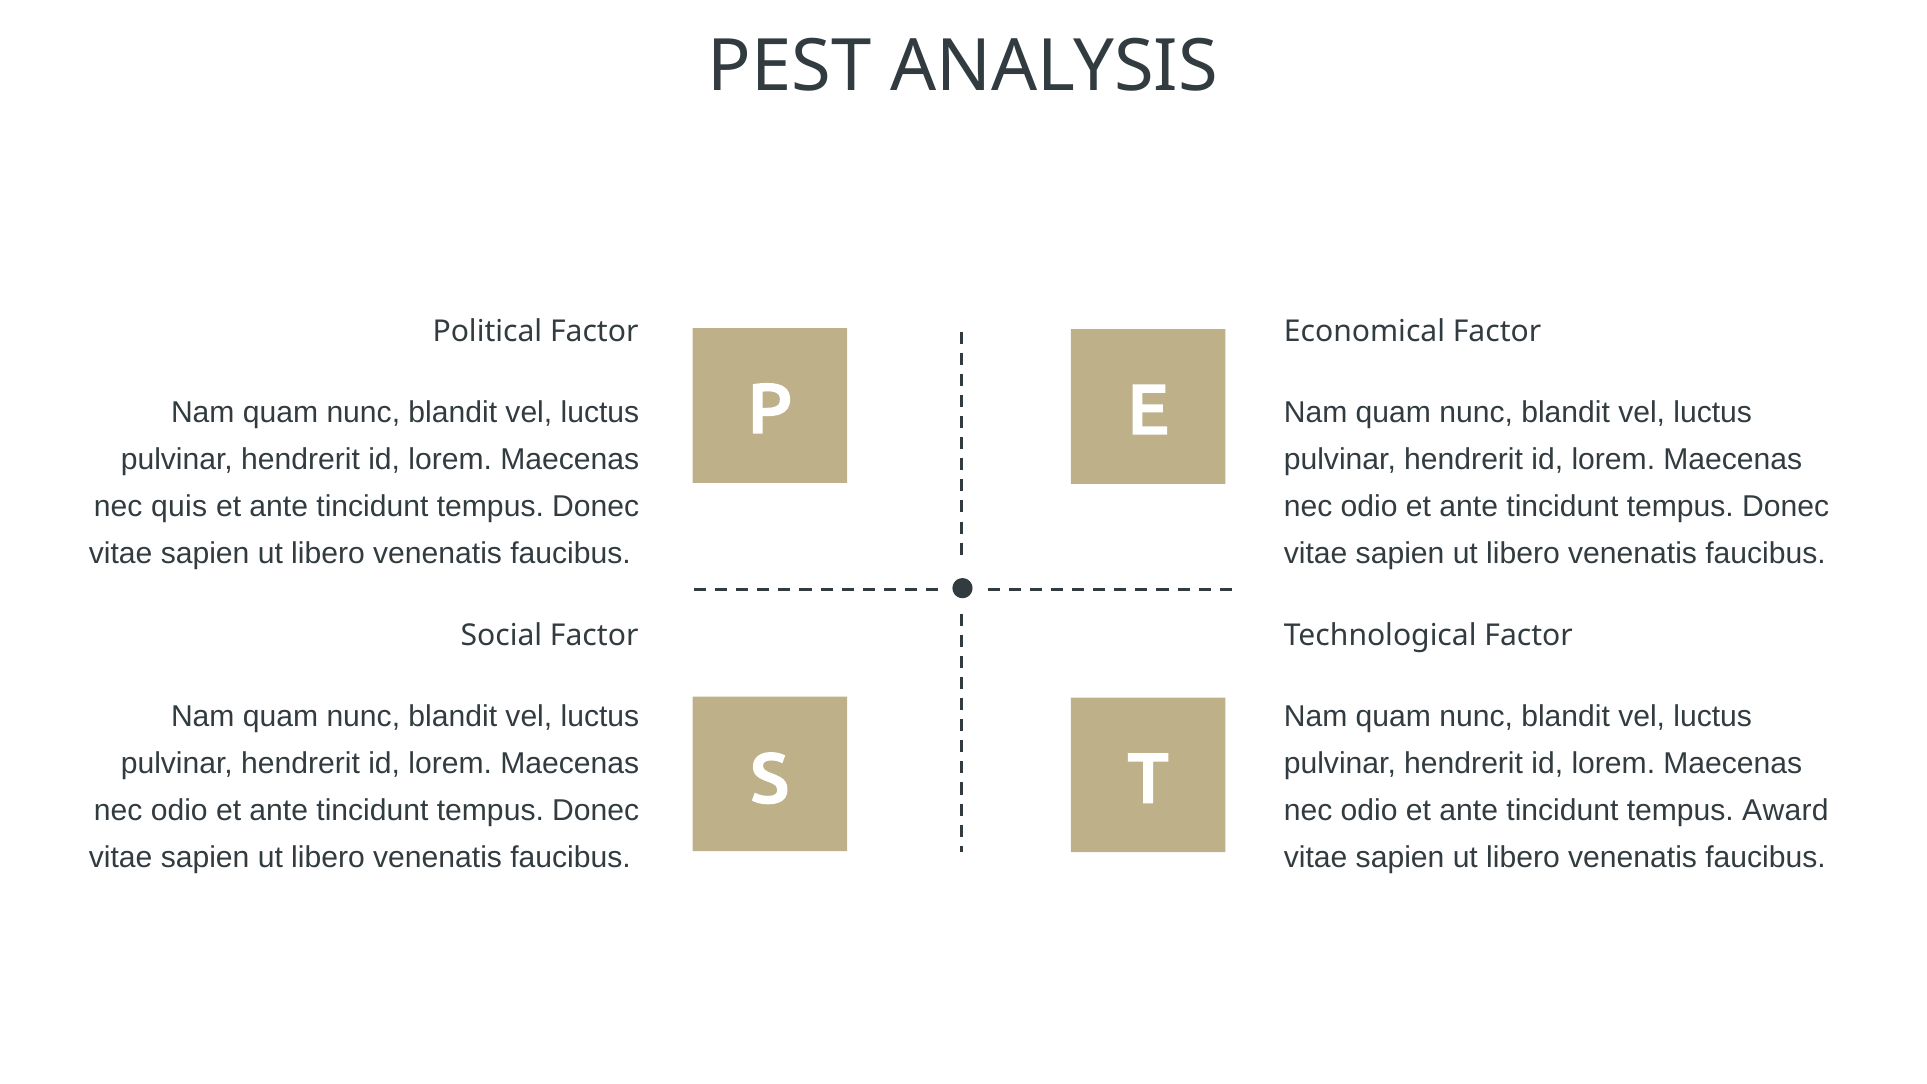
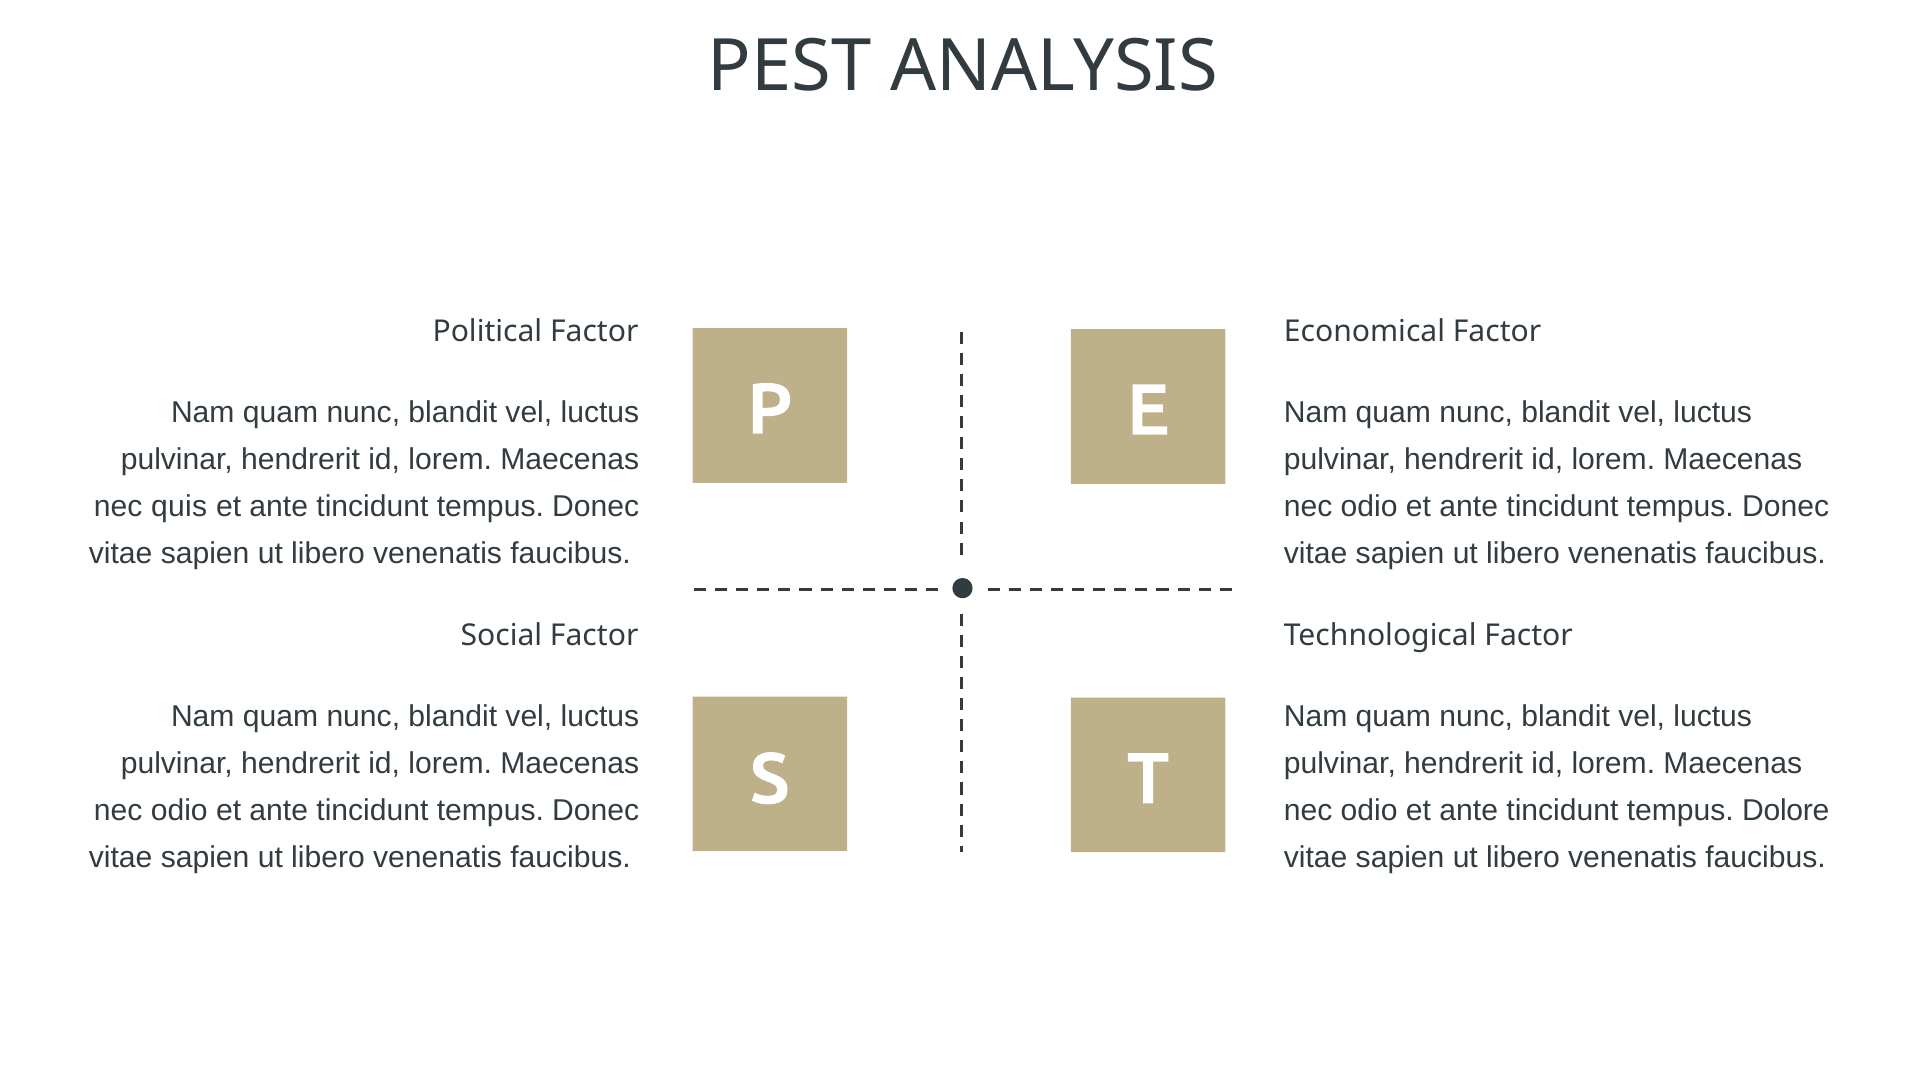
Award: Award -> Dolore (1786, 811)
